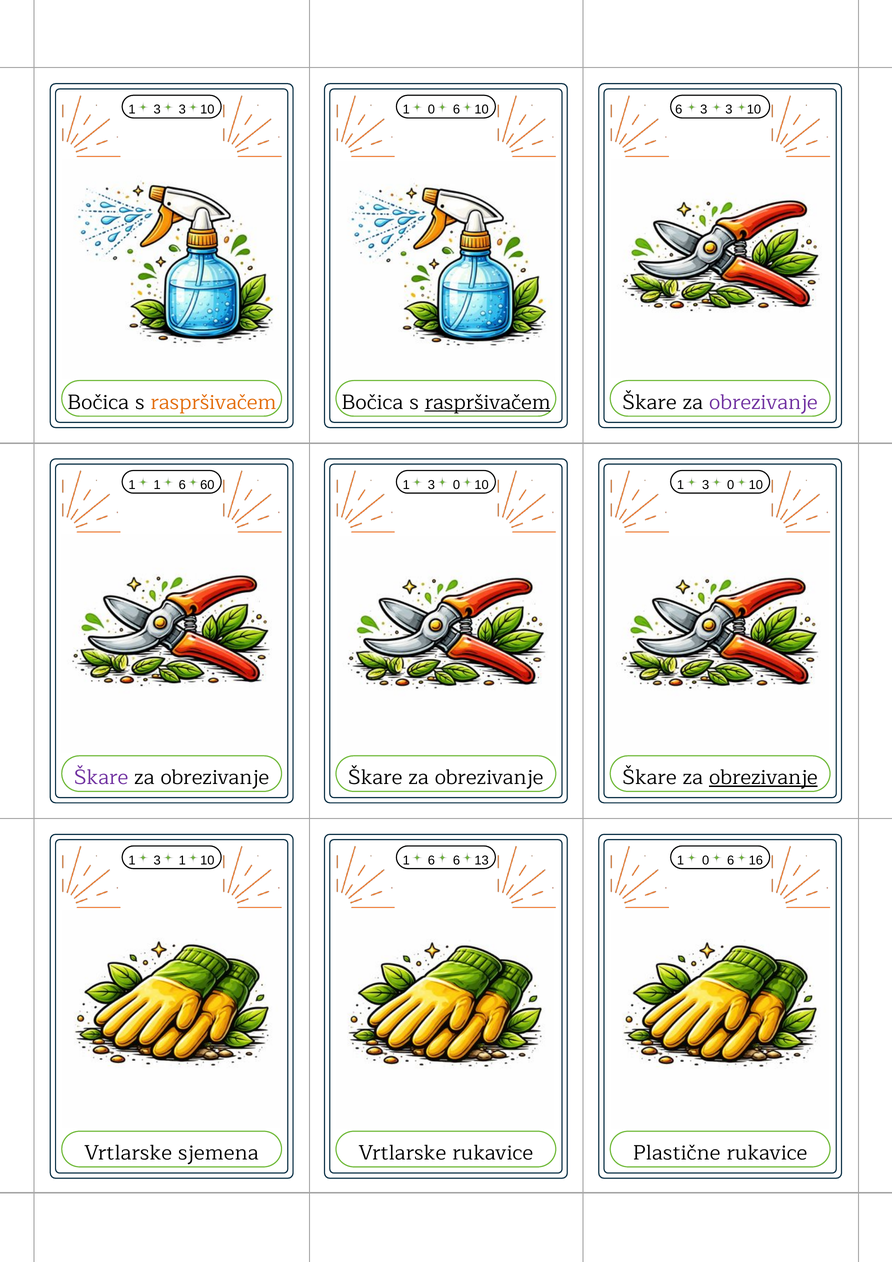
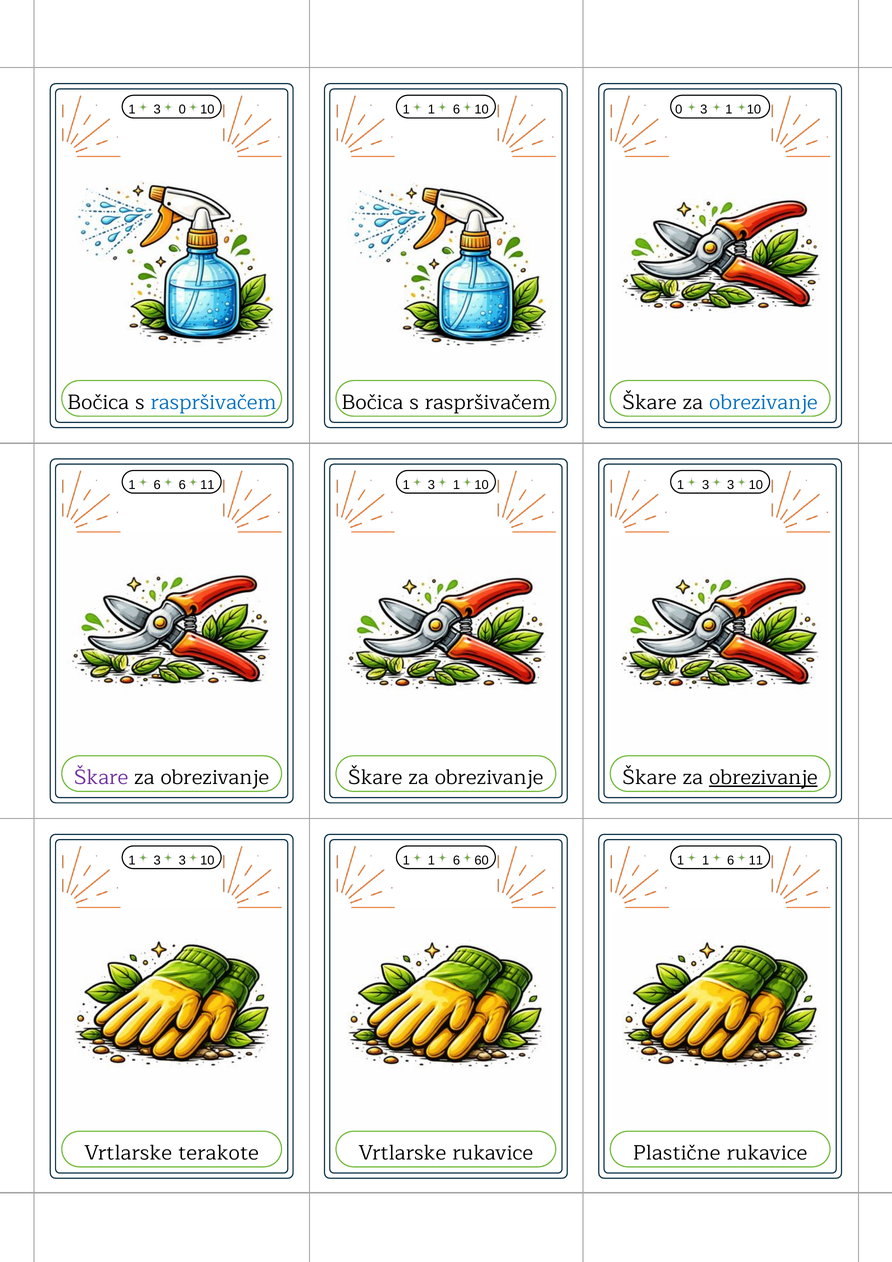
1 3 3: 3 -> 0 (182, 110)
0: 0 -> 1 (431, 110)
10 6: 6 -> 0 (679, 110)
3: 3 -> 1 (729, 110)
raspršivačem colour: orange -> blue (213, 402)
raspršivačem underline: present -> none (488, 402)
obrezivanje colour: purple -> blue (763, 402)
1: 1 -> 6 (157, 485)
60: 60 -> 11 (207, 485)
0: 0 -> 1 (456, 485)
0: 0 -> 3 (731, 485)
1: 1 -> 3 (182, 860)
6: 6 -> 1 (431, 860)
13: 13 -> 60 (482, 860)
0: 0 -> 1 (706, 860)
16: 16 -> 11 (756, 860)
sjemena: sjemena -> terakote (218, 1153)
